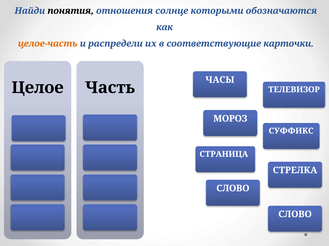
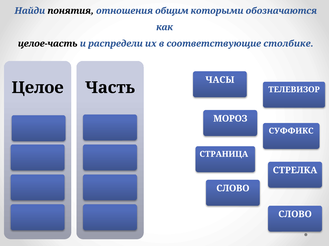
солнце: солнце -> общим (172, 11)
целое-часть colour: orange -> black (48, 44)
карточки: карточки -> столбике (288, 44)
